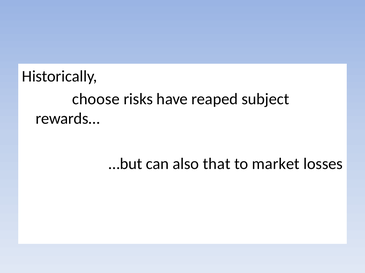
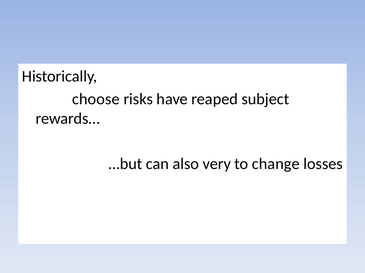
that: that -> very (217, 164)
market: market -> change (276, 164)
